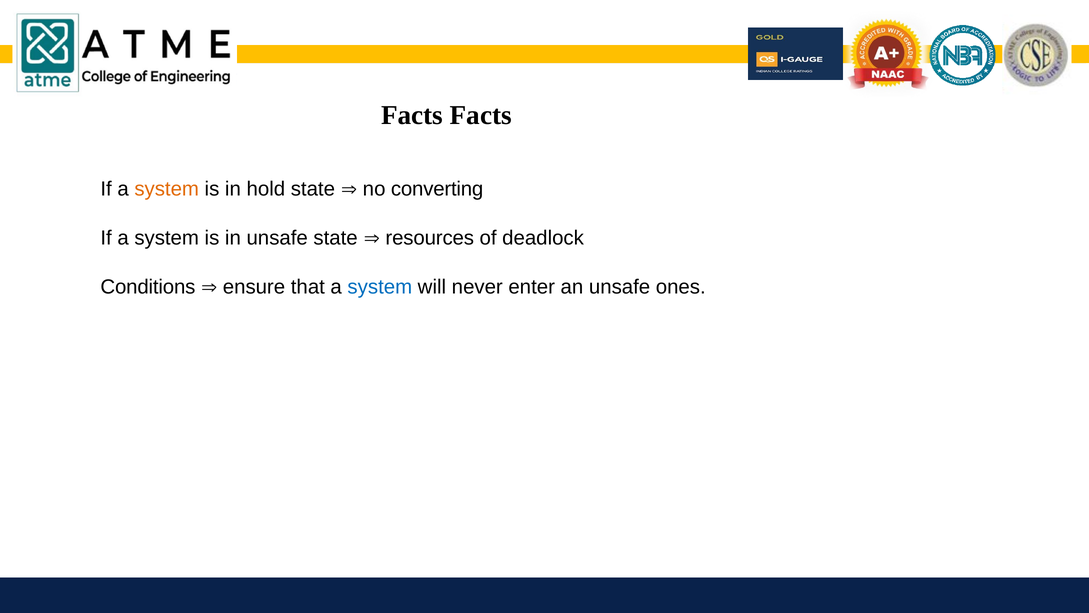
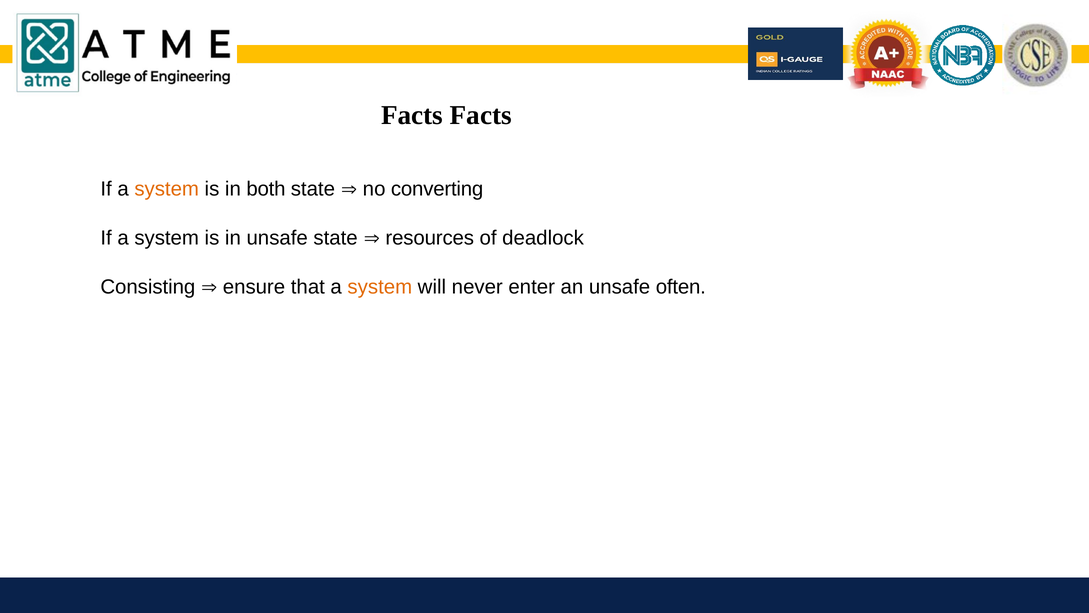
hold: hold -> both (266, 189)
Conditions: Conditions -> Consisting (148, 287)
system colour: blue -> orange (380, 287)
ones: ones -> often (681, 287)
